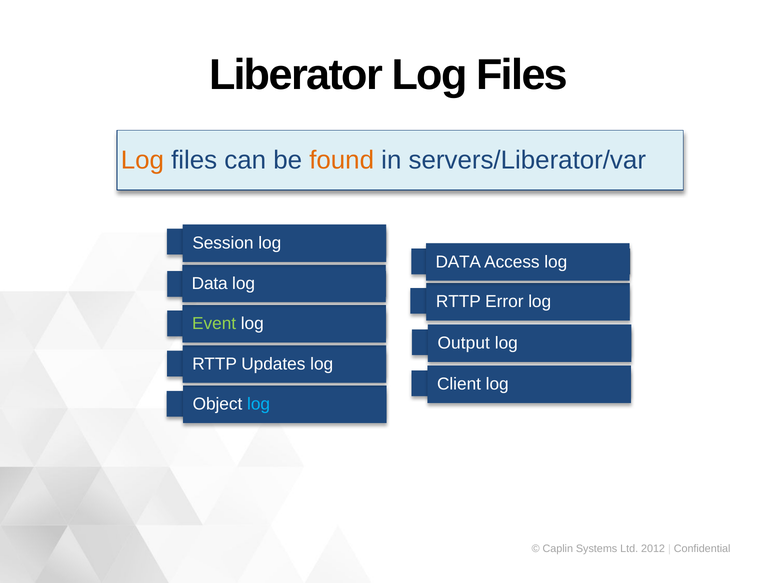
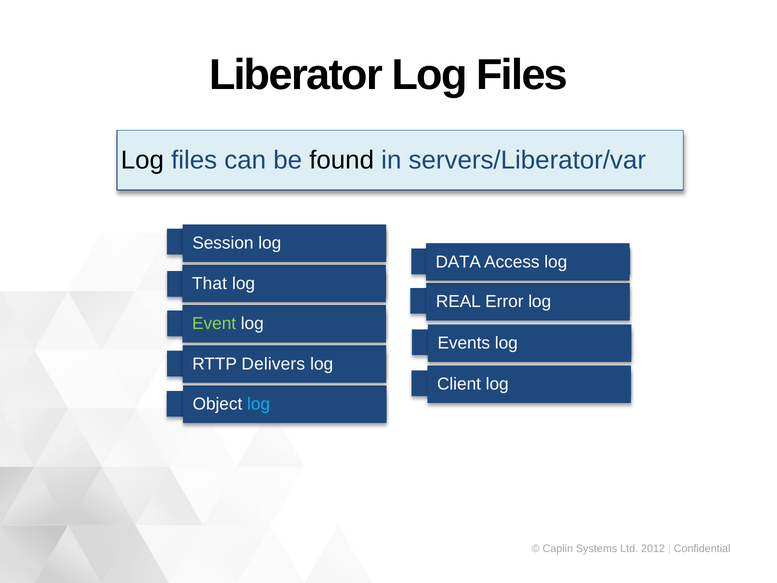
Log colour: orange -> black (142, 160)
found colour: orange -> black (342, 160)
Data: Data -> That (210, 283)
RTTP: RTTP -> REAL (458, 302)
Output: Output -> Events (464, 343)
Updates: Updates -> Delivers (273, 364)
